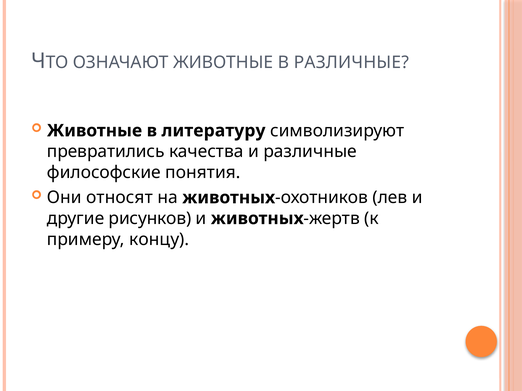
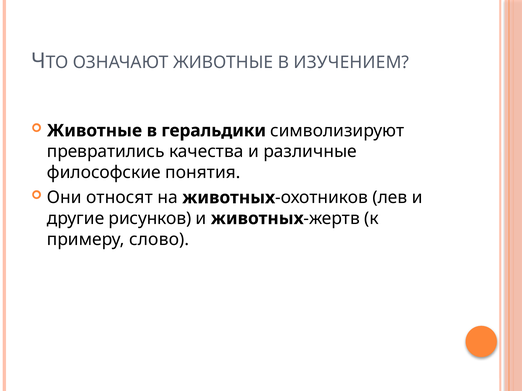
В РАЗЛИЧНЫЕ: РАЗЛИЧНЫЕ -> ИЗУЧЕНИЕМ (351, 62)
литературу: литературу -> геральдики (214, 131)
концу: концу -> слово (159, 240)
